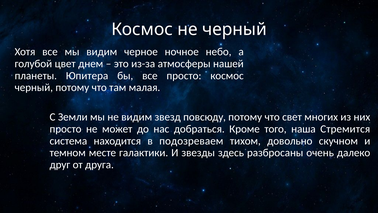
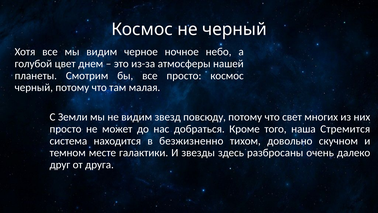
Юпитера: Юпитера -> Смотрим (87, 75)
подозреваем: подозреваем -> безжизненно (191, 141)
